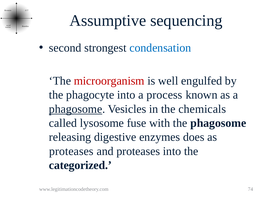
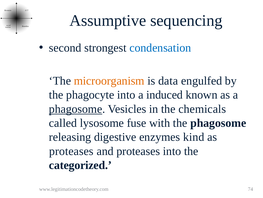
microorganism colour: red -> orange (109, 80)
well: well -> data (168, 80)
process: process -> induced (165, 94)
does: does -> kind (194, 137)
